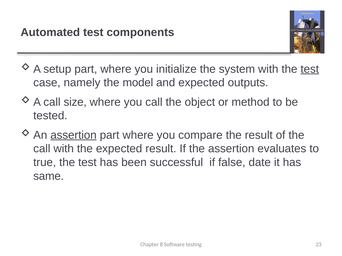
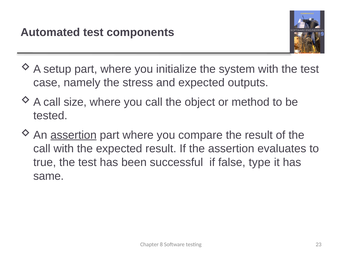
test underline: present -> none (310, 69)
model: model -> stress (138, 83)
date: date -> type (260, 163)
